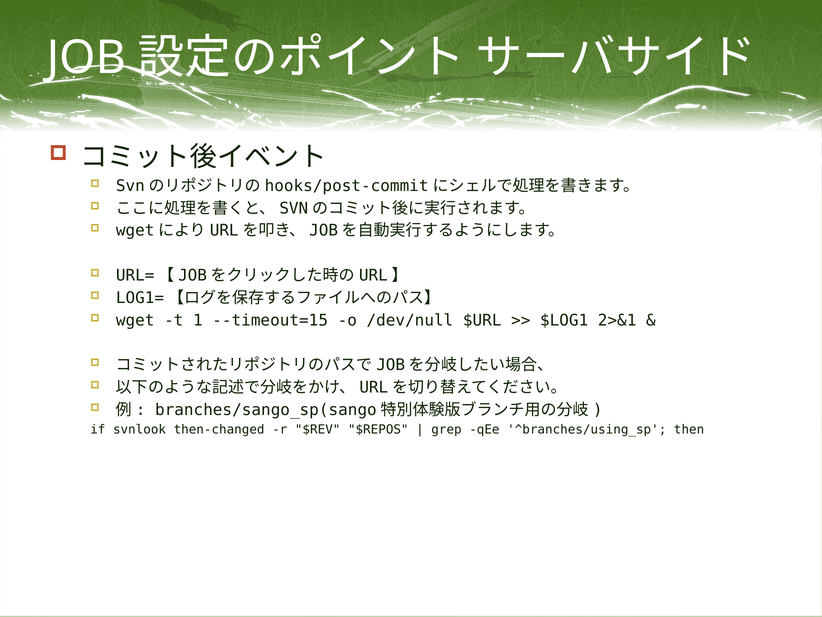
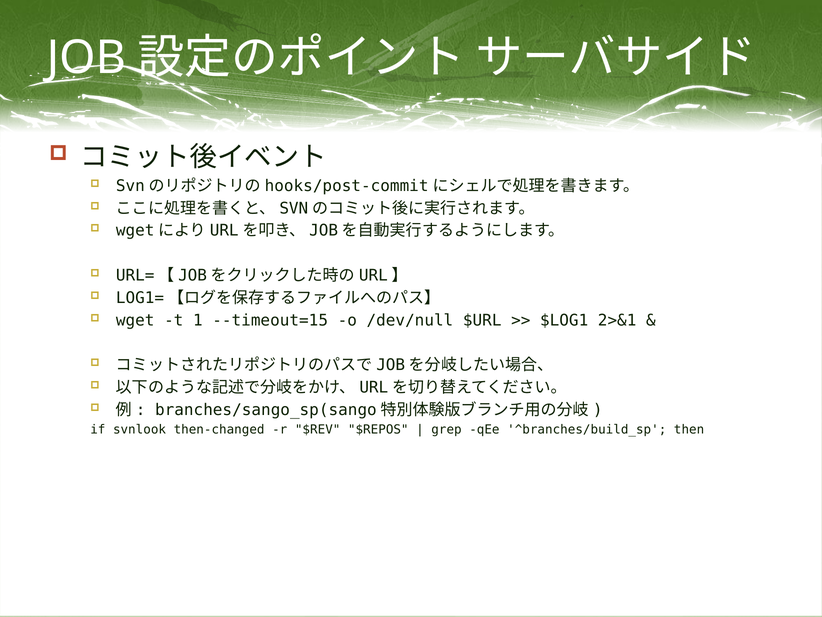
^branches/using_sp: ^branches/using_sp -> ^branches/build_sp (587, 429)
